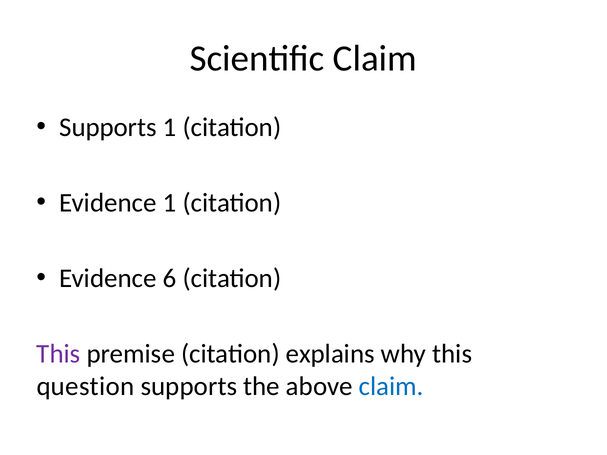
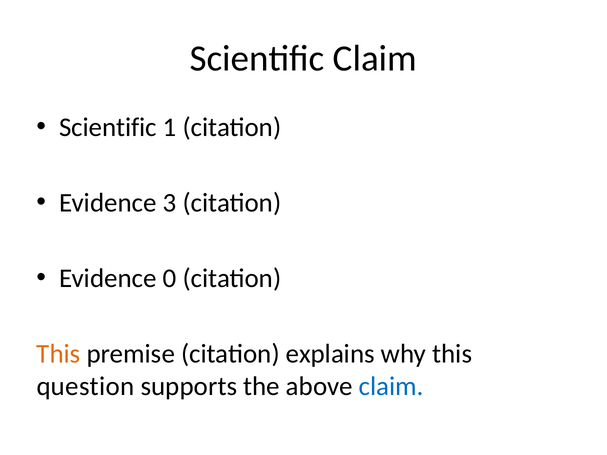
Supports: Supports -> Scientific (108, 127)
Evidence 1: 1 -> 3 (170, 203)
6: 6 -> 0 (170, 279)
This colour: purple -> orange (58, 354)
